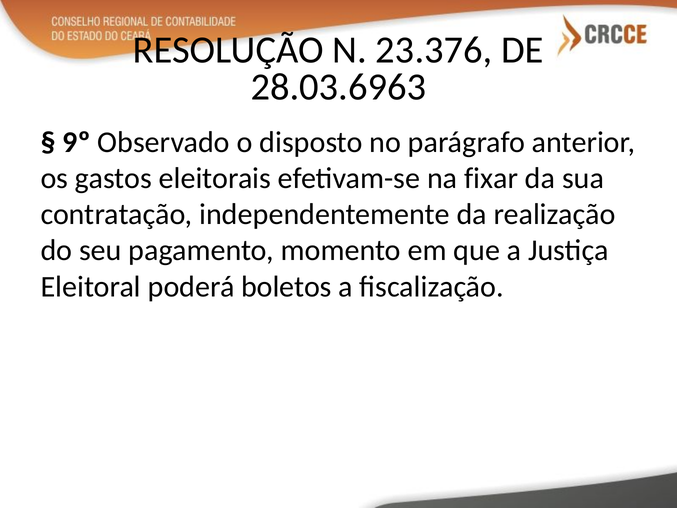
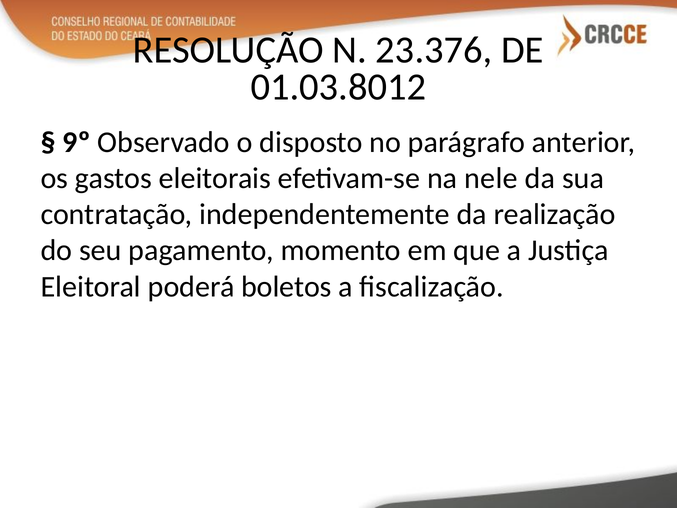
28.03.6963: 28.03.6963 -> 01.03.8012 (338, 87)
fixar: fixar -> nele (491, 178)
